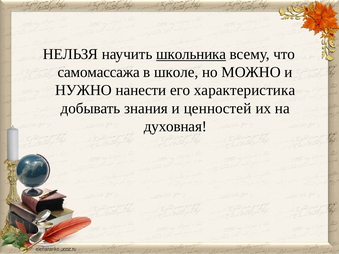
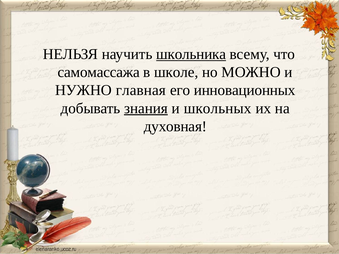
нанести: нанести -> главная (141, 90)
характеристика: характеристика -> инновационных (245, 90)
знания underline: none -> present (146, 108)
ценностей: ценностей -> школьных (218, 108)
